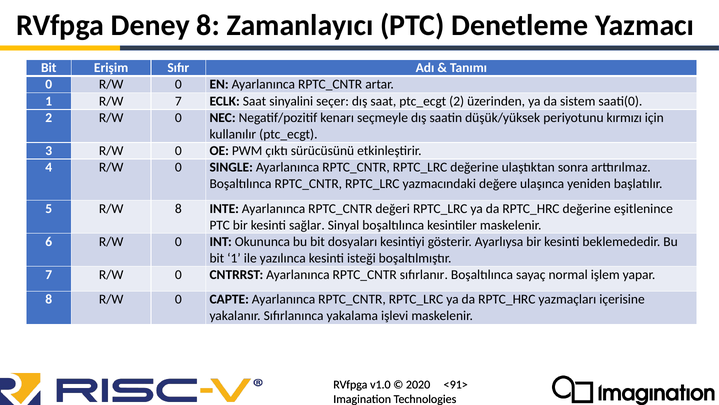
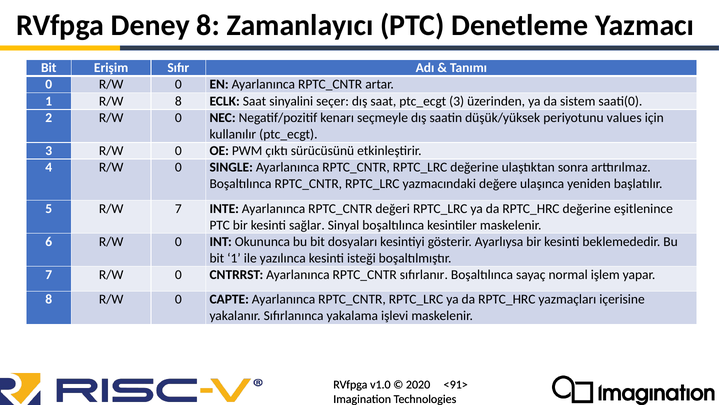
R/W 7: 7 -> 8 (178, 101)
2: 2 -> 3 (457, 101)
kırmızı: kırmızı -> values (624, 118)
R/W 8: 8 -> 7 (178, 208)
